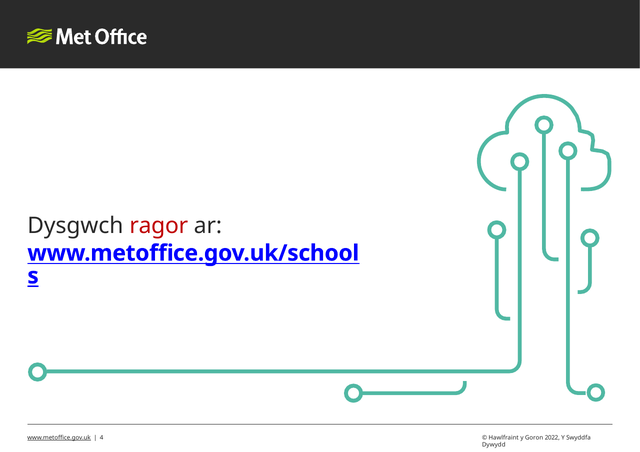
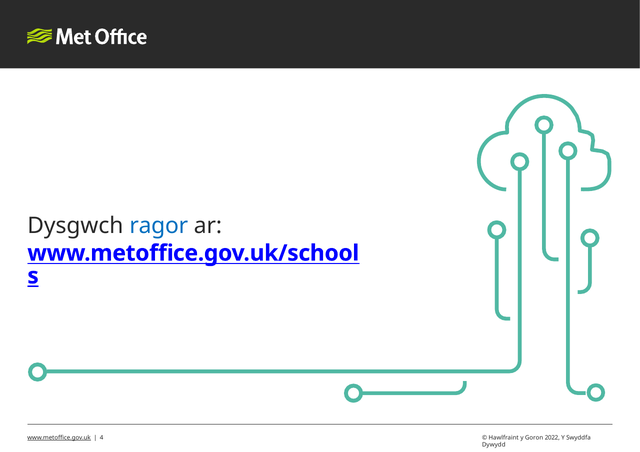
ragor colour: red -> blue (159, 226)
